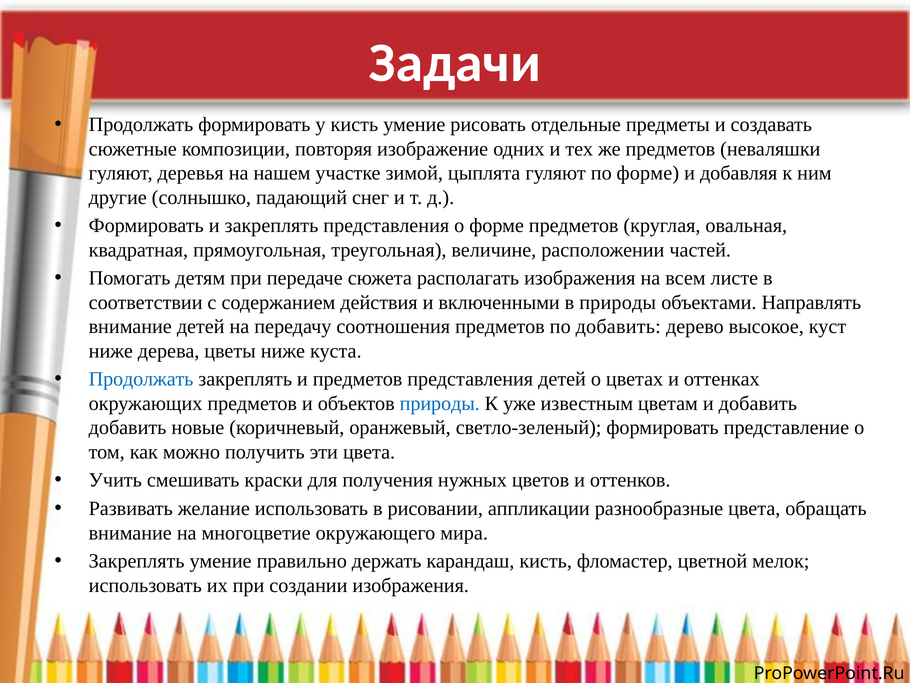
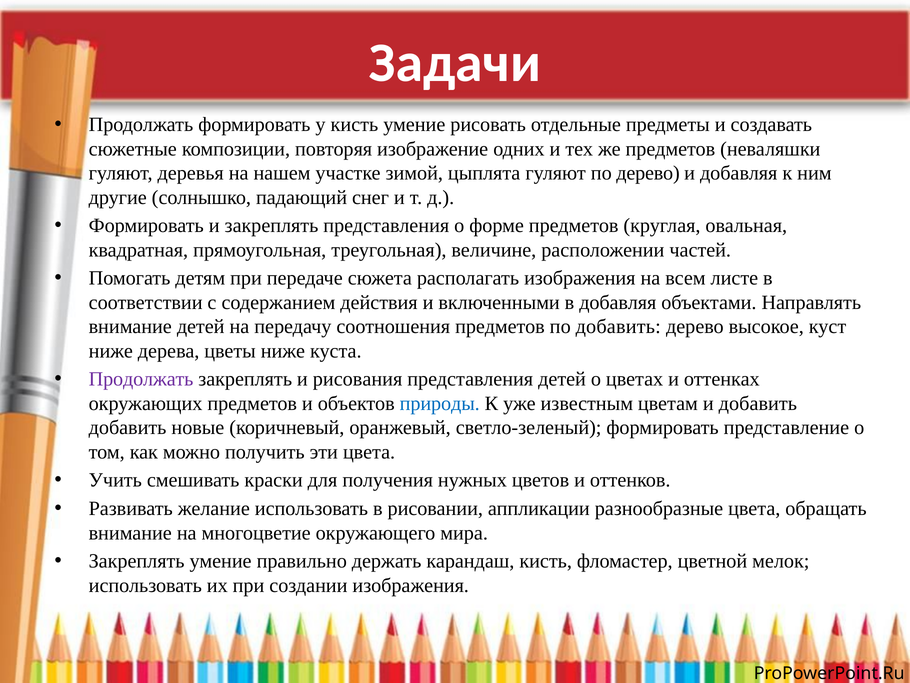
по форме: форме -> дерево (648, 173)
в природы: природы -> добавляя (618, 302)
Продолжать colour: blue -> purple (141, 379)
и предметов: предметов -> рисования (358, 379)
